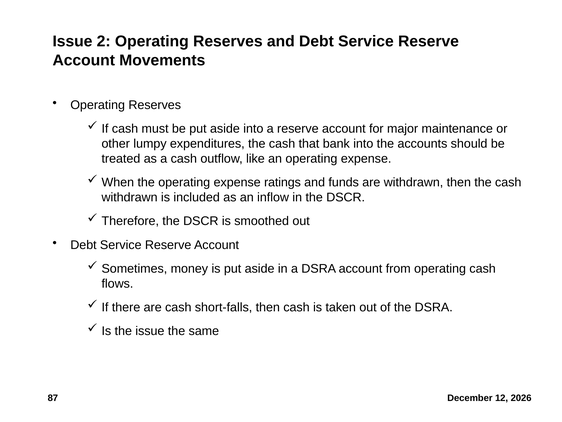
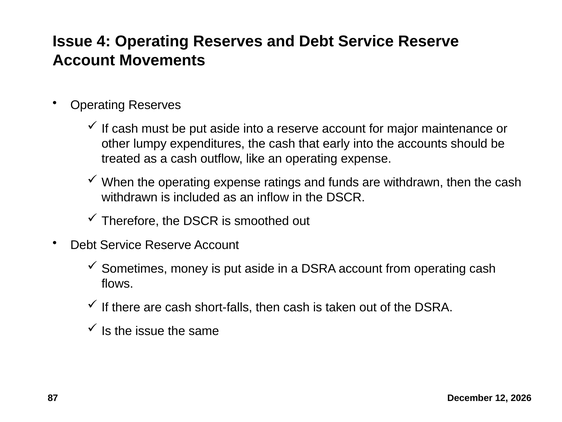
2: 2 -> 4 (104, 41)
bank: bank -> early (336, 144)
